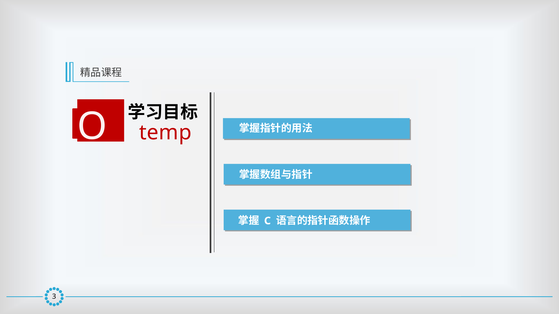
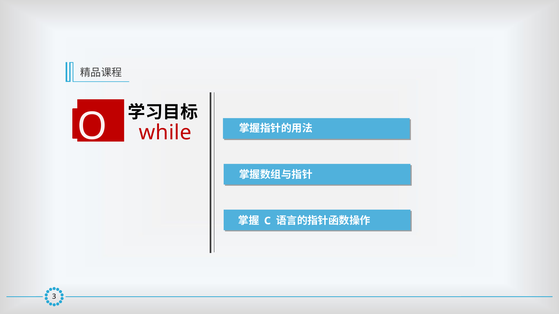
temp: temp -> while (165, 133)
